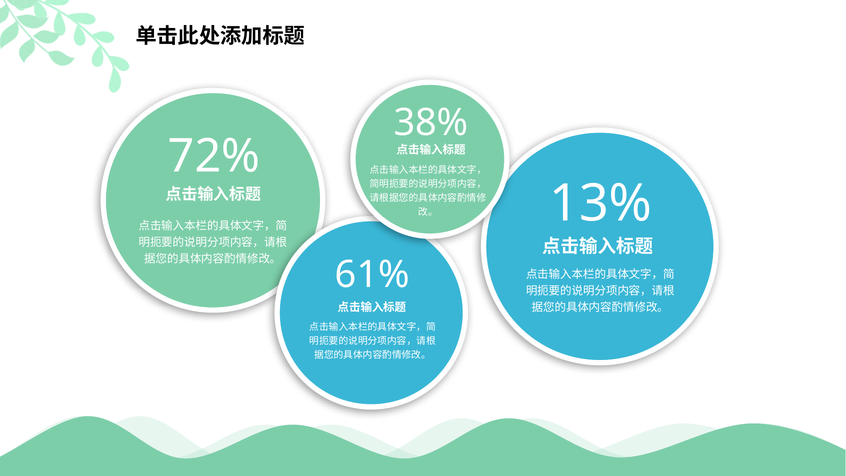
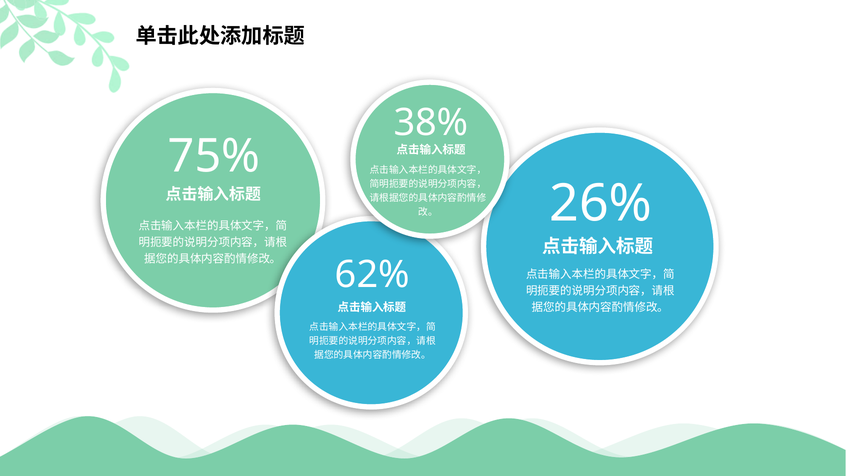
72%: 72% -> 75% (214, 156)
13%: 13% -> 26% (601, 204)
61%: 61% -> 62% (372, 275)
